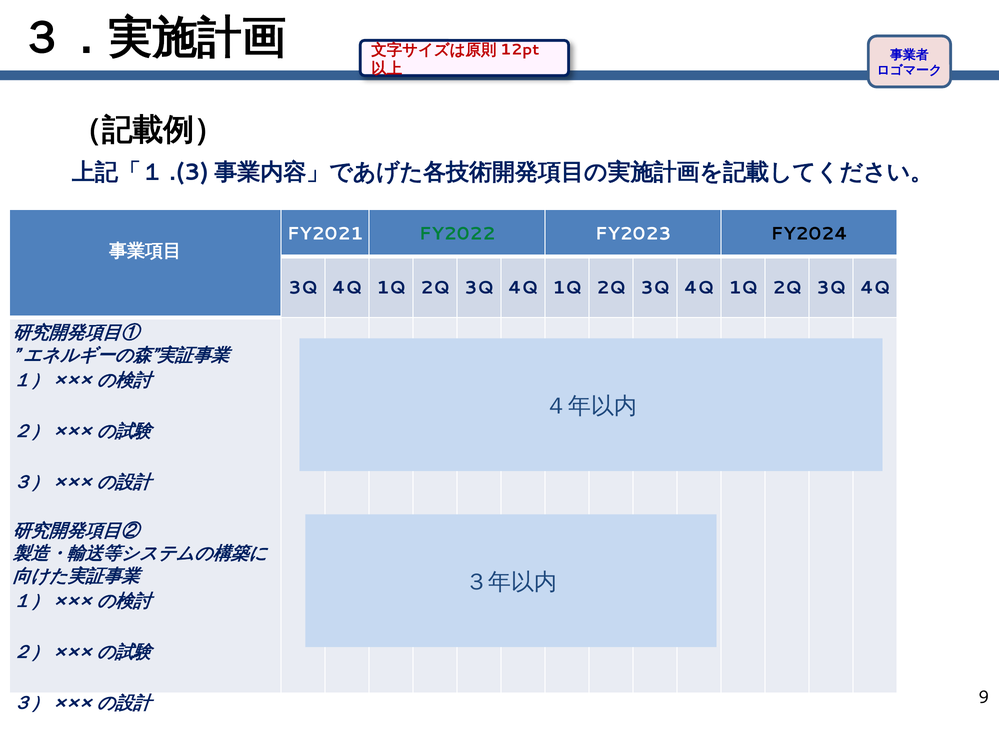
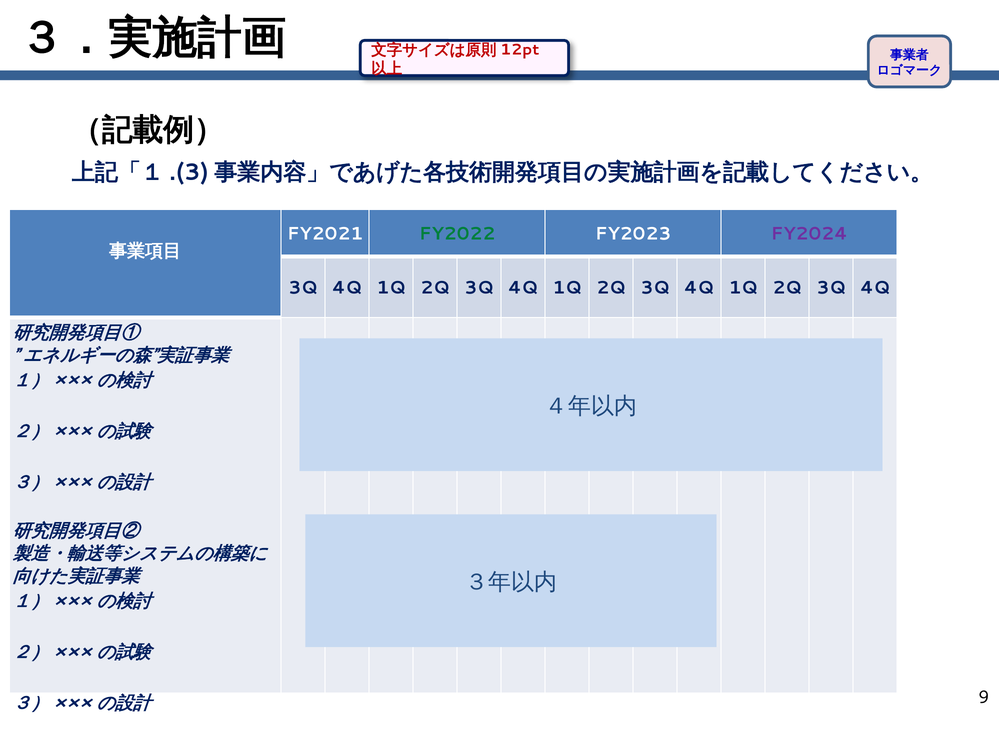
FY2024 colour: black -> purple (809, 234)
